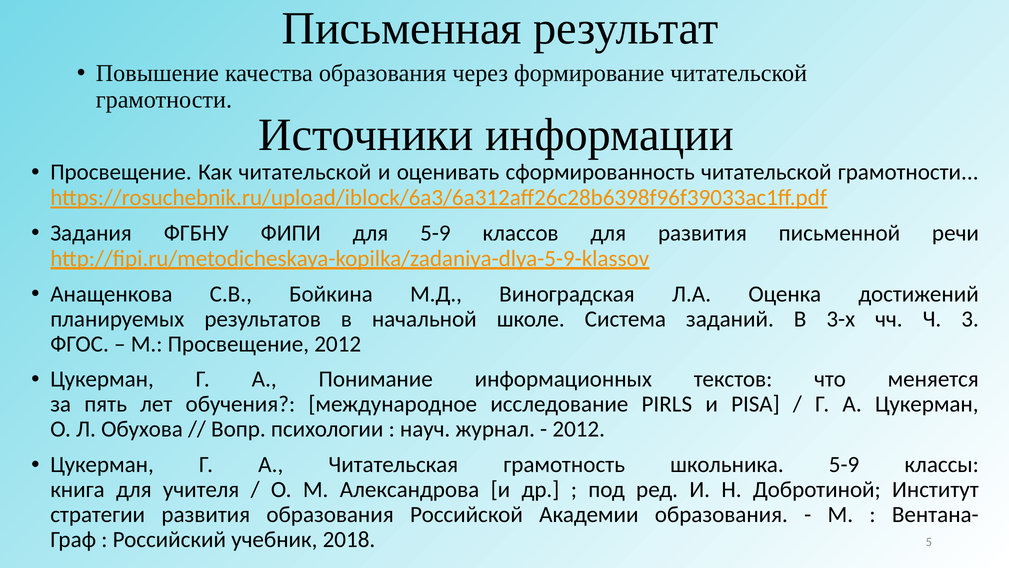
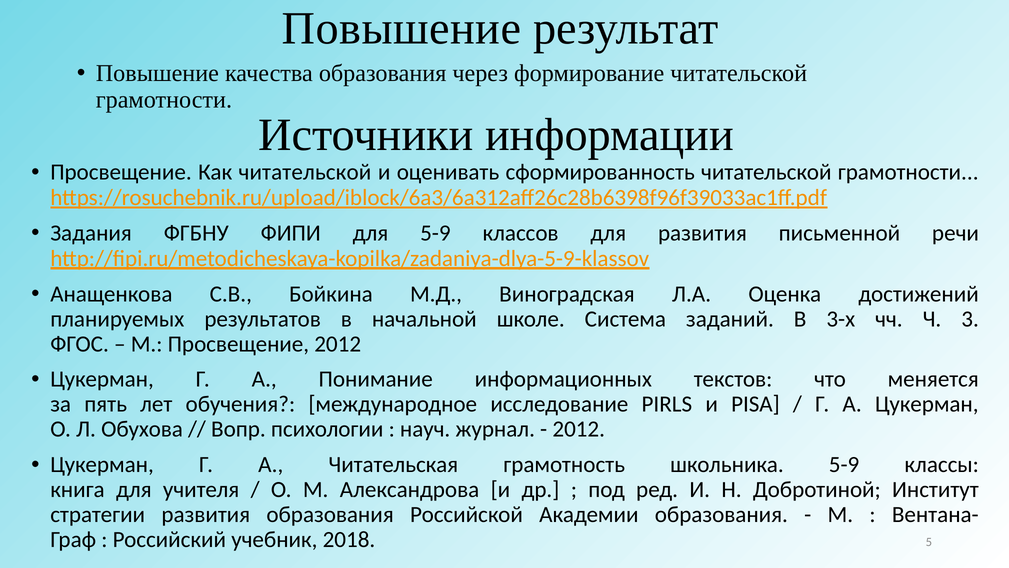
Письменная: Письменная -> Повышение (401, 28)
